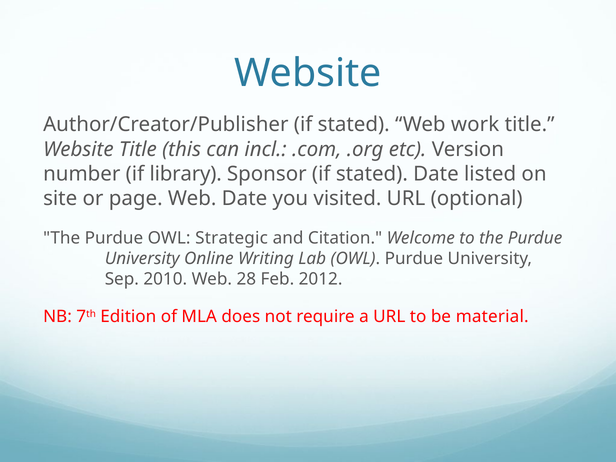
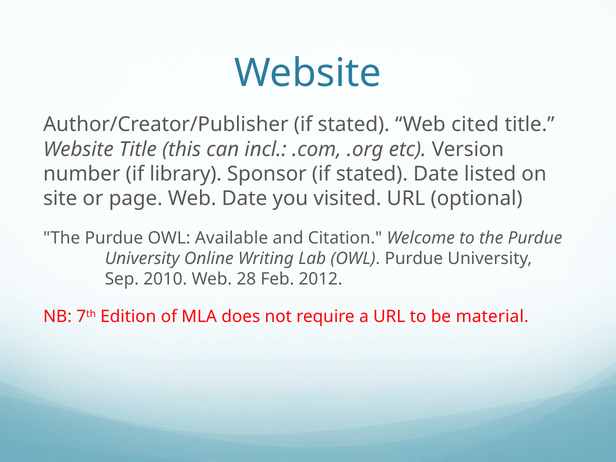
work: work -> cited (475, 125)
Strategic: Strategic -> Available (232, 238)
